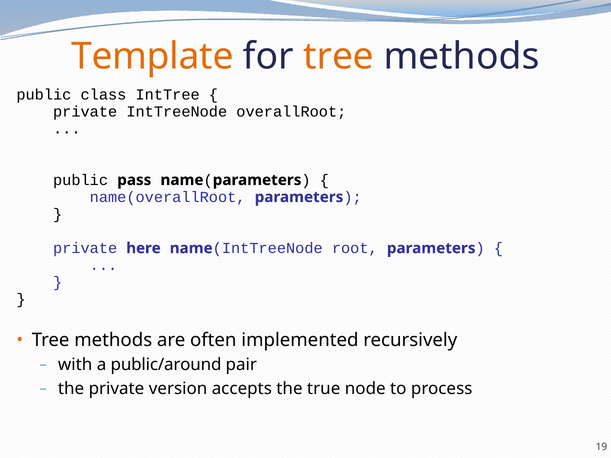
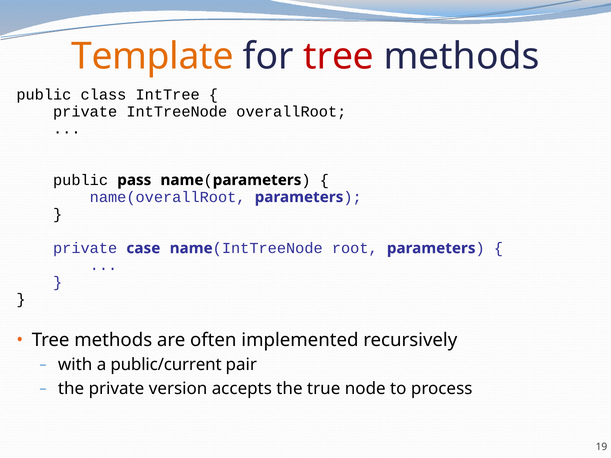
tree colour: orange -> red (339, 57)
here: here -> case (143, 248)
public/around: public/around -> public/current (166, 365)
